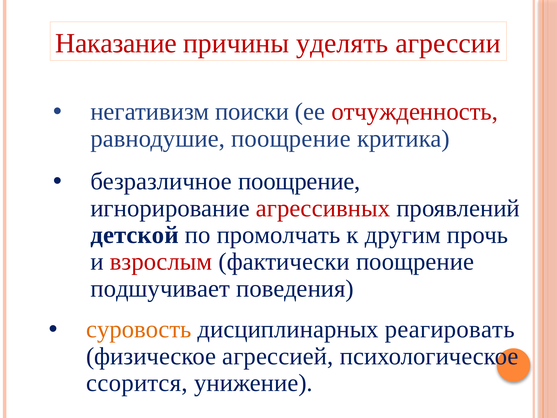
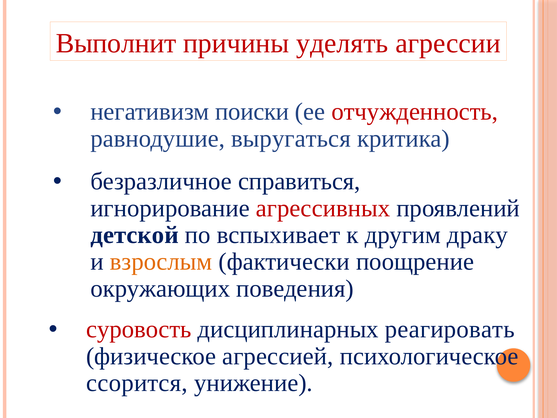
Наказание: Наказание -> Выполнит (116, 43)
равнодушие поощрение: поощрение -> выругаться (291, 138)
безразличное поощрение: поощрение -> справиться (299, 181)
промолчать: промолчать -> вспыхивает (278, 235)
прочь: прочь -> драку (477, 235)
взрослым colour: red -> orange (161, 262)
подшучивает: подшучивает -> окружающих (160, 288)
суровость colour: orange -> red (139, 329)
